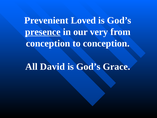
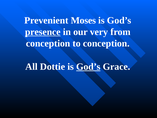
Loved: Loved -> Moses (83, 20)
David: David -> Dottie (52, 67)
God’s underline: none -> present (88, 67)
